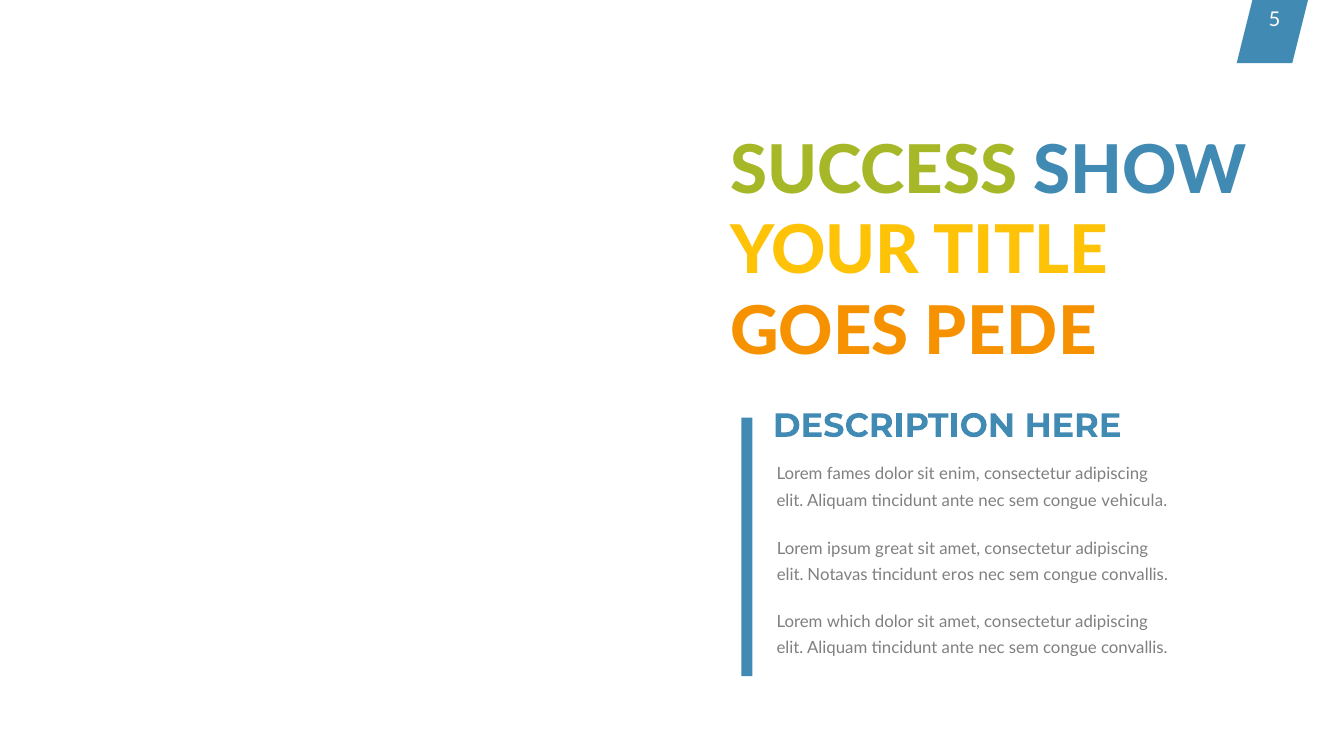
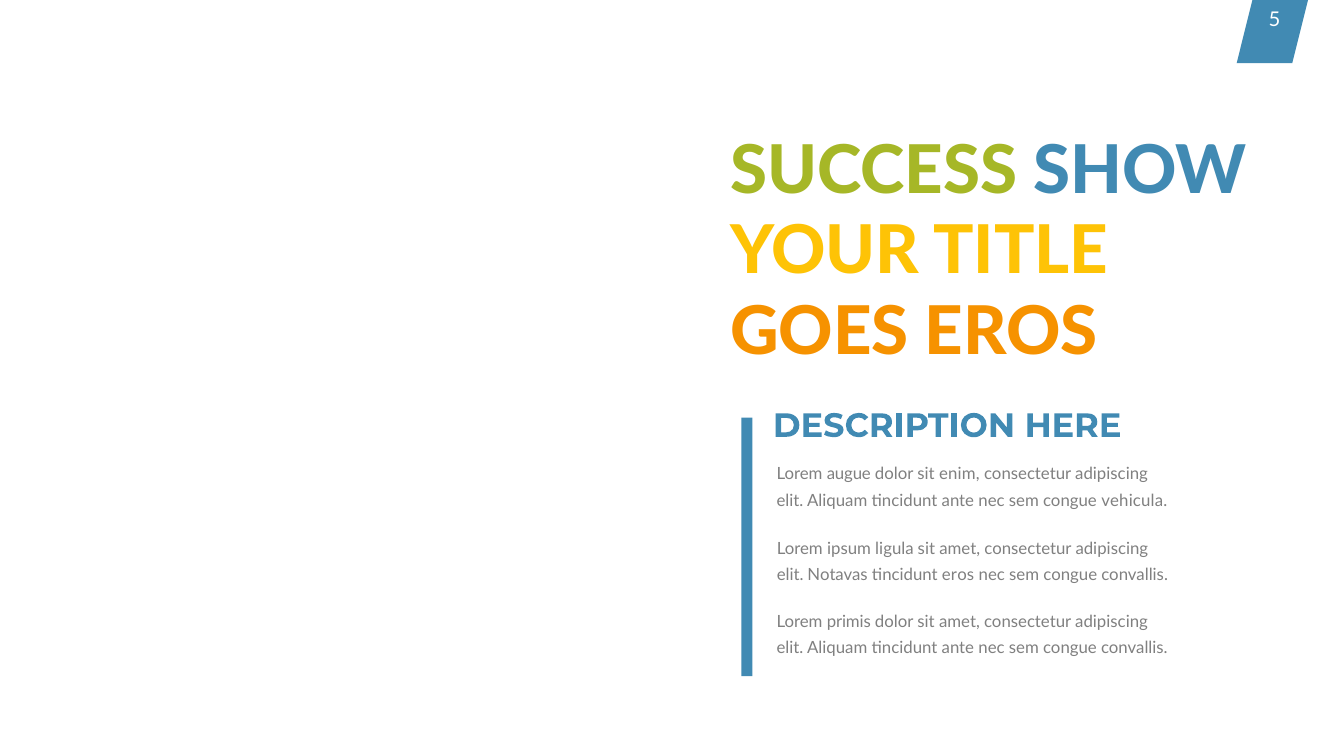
GOES PEDE: PEDE -> EROS (1011, 332)
fames: fames -> augue (849, 474)
great: great -> ligula (894, 549)
which: which -> primis (849, 622)
